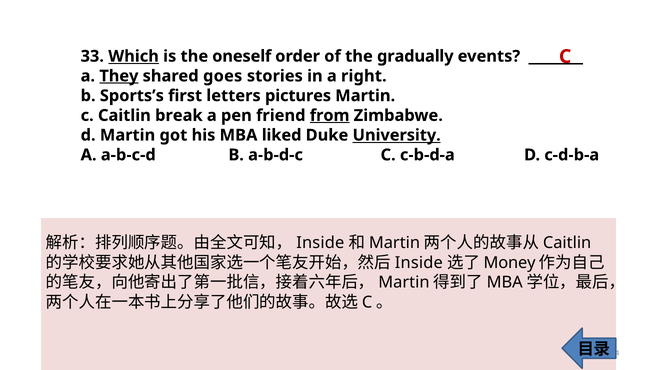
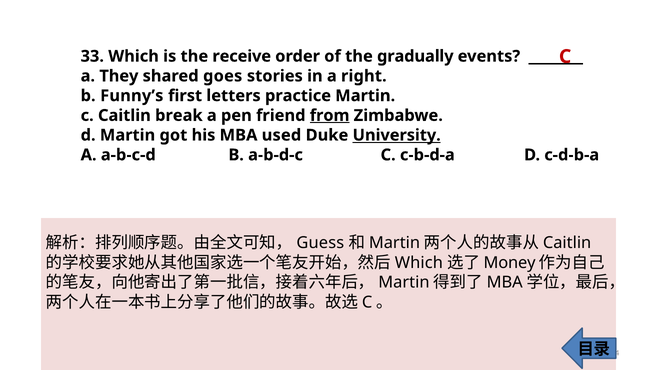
Which underline: present -> none (134, 56)
oneself: oneself -> receive (242, 56)
They underline: present -> none (119, 76)
Sports’s: Sports’s -> Funny’s (132, 96)
pictures: pictures -> practice (298, 96)
liked: liked -> used (281, 135)
Inside: Inside -> Guess (320, 243)
Inside: Inside -> Which (419, 262)
